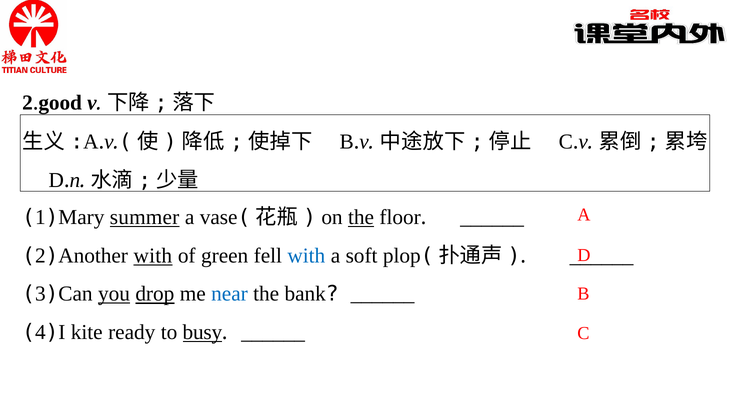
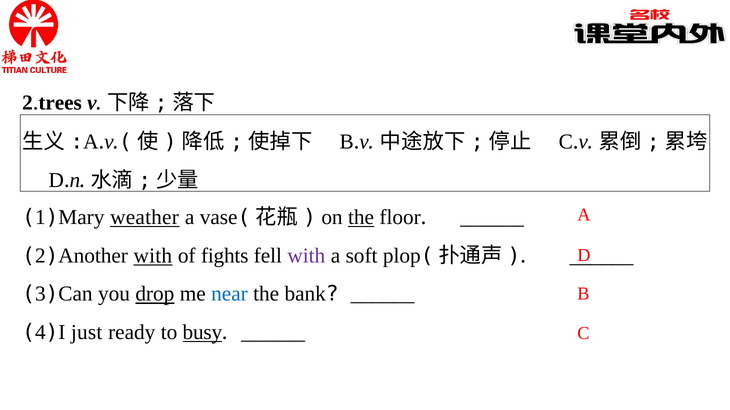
good: good -> trees (60, 103)
summer: summer -> weather (145, 218)
green: green -> fights (225, 256)
with colour: blue -> purple (306, 256)
you underline: present -> none (114, 294)
kite: kite -> just (87, 333)
